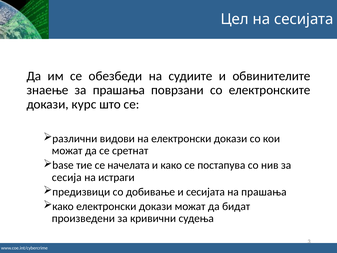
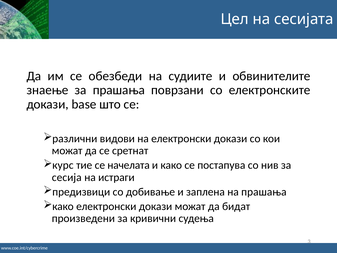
курс: курс -> base (84, 104)
base: base -> курс (63, 165)
и сесијата: сесијата -> заплена (205, 192)
